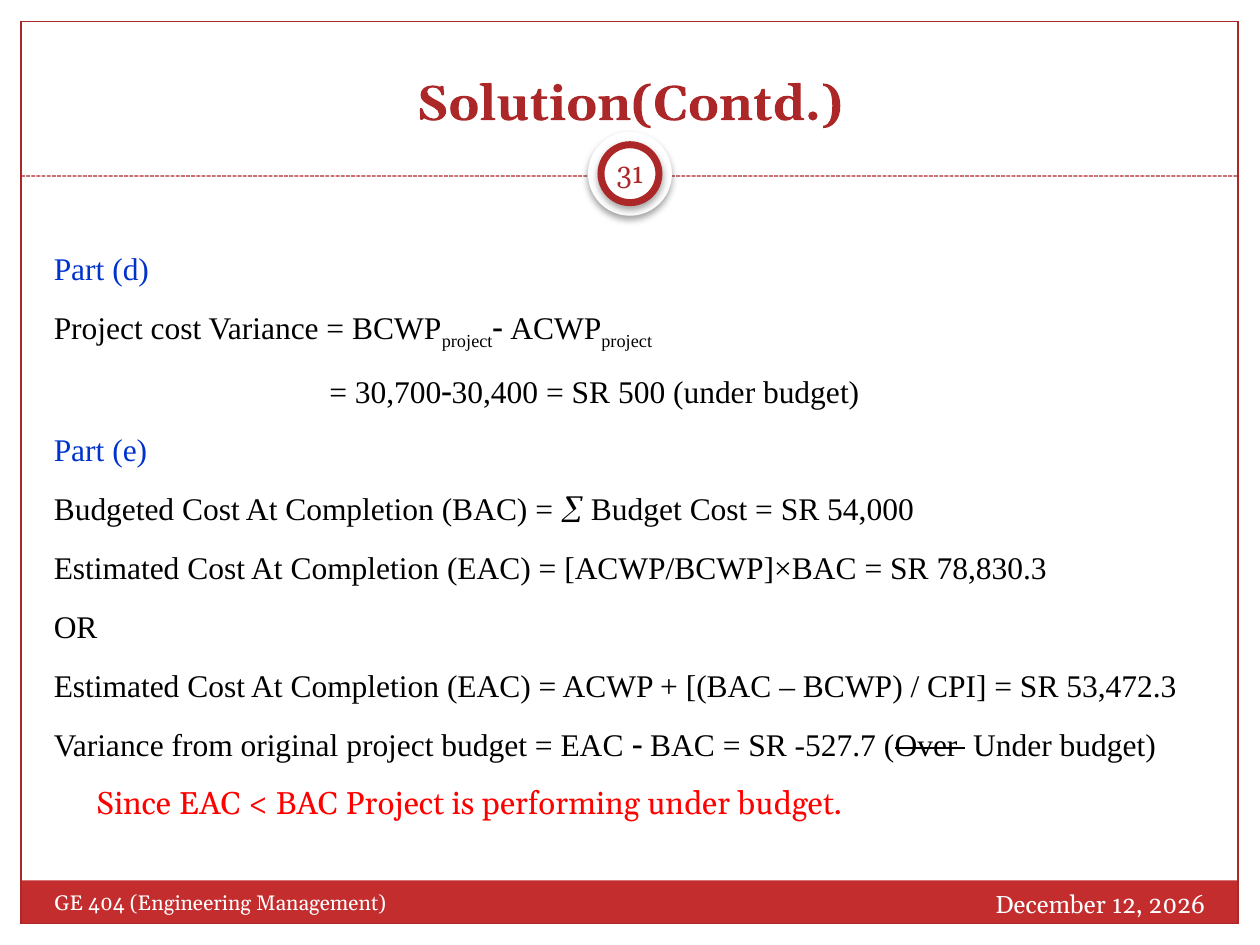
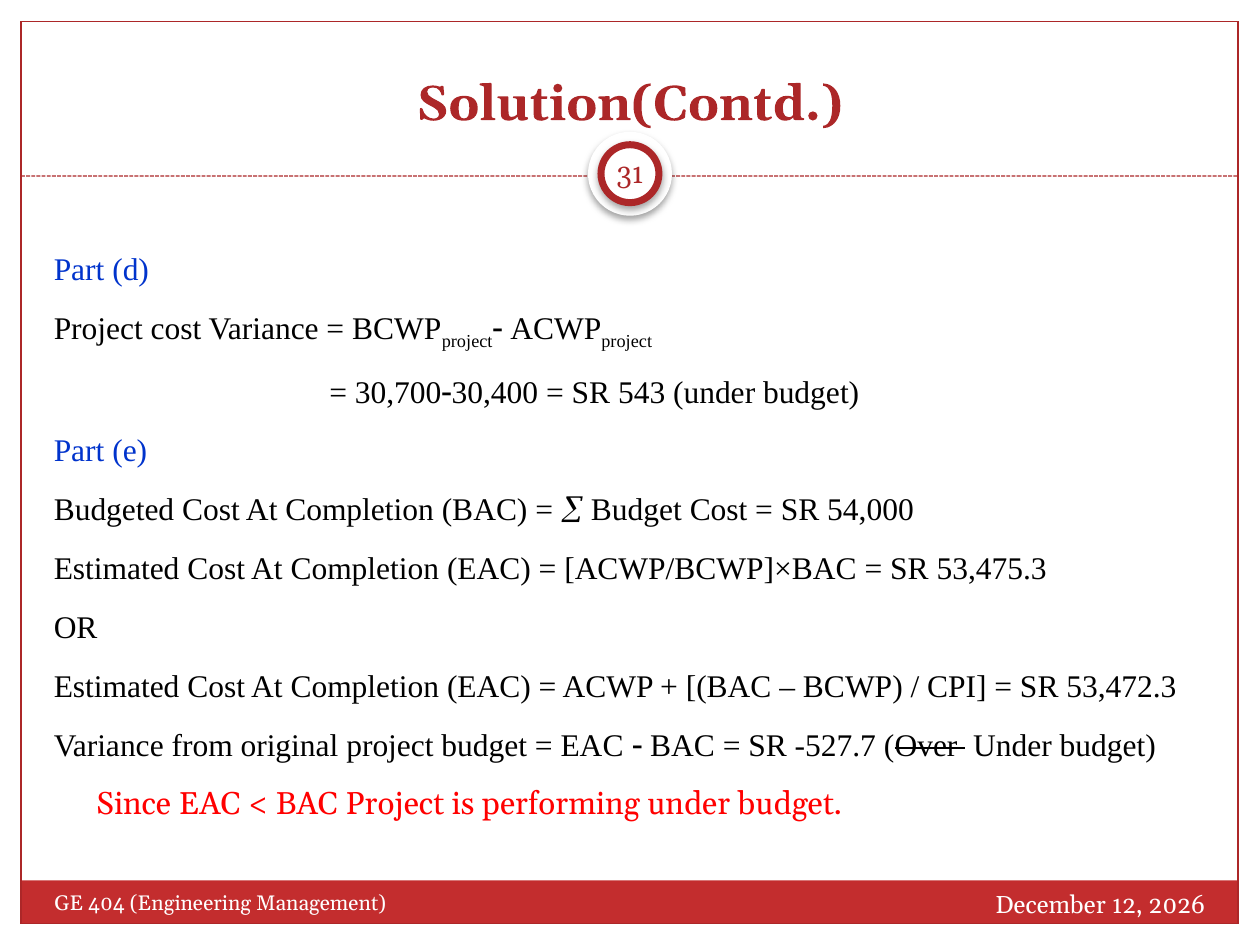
500: 500 -> 543 (642, 393)
78,830.3: 78,830.3 -> 53,475.3 (992, 569)
